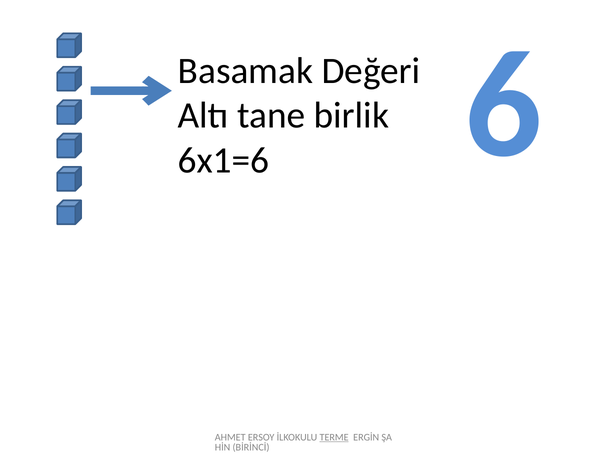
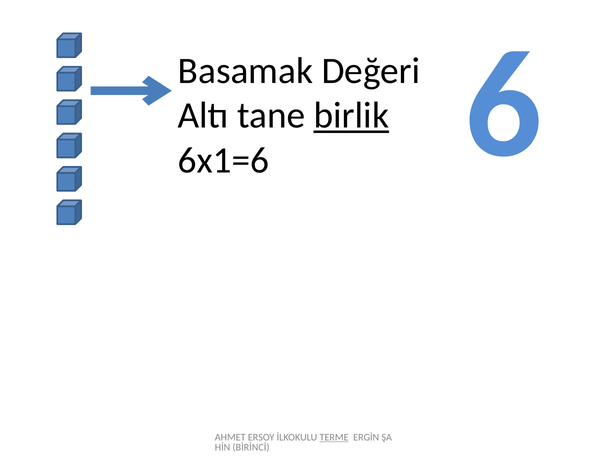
birlik underline: none -> present (351, 116)
